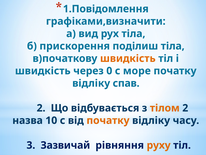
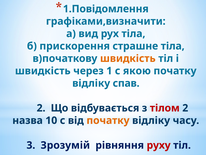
поділиш: поділиш -> страшне (135, 46)
0: 0 -> 1 (109, 71)
море: море -> якою (137, 71)
тілом colour: orange -> red (165, 108)
Зазвичай: Зазвичай -> Зрозумій (65, 145)
руху colour: orange -> red (159, 145)
